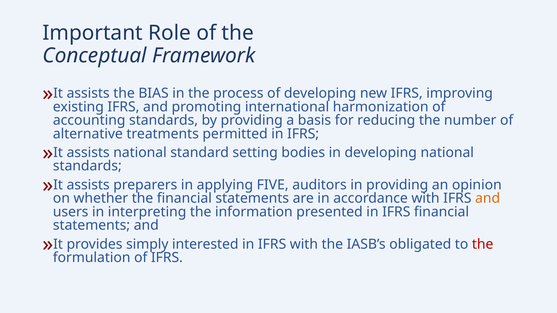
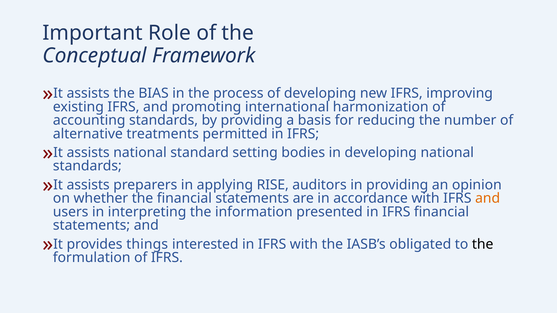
FIVE: FIVE -> RISE (273, 185)
simply: simply -> things (147, 244)
the colour: red -> black (483, 244)
